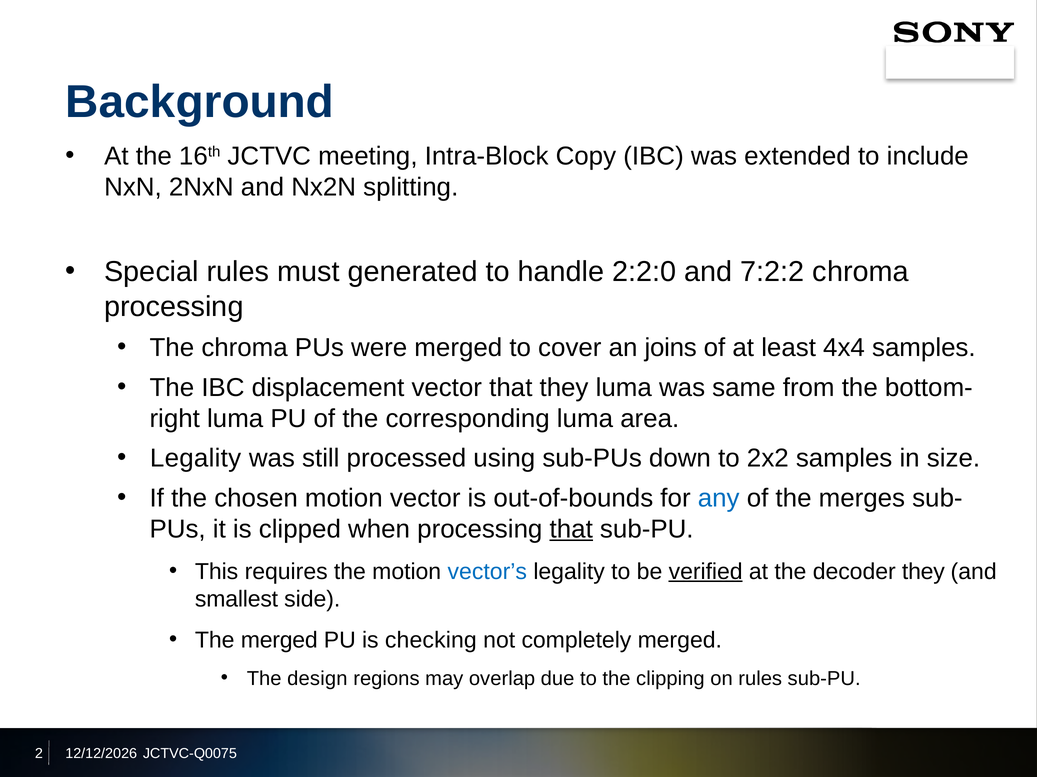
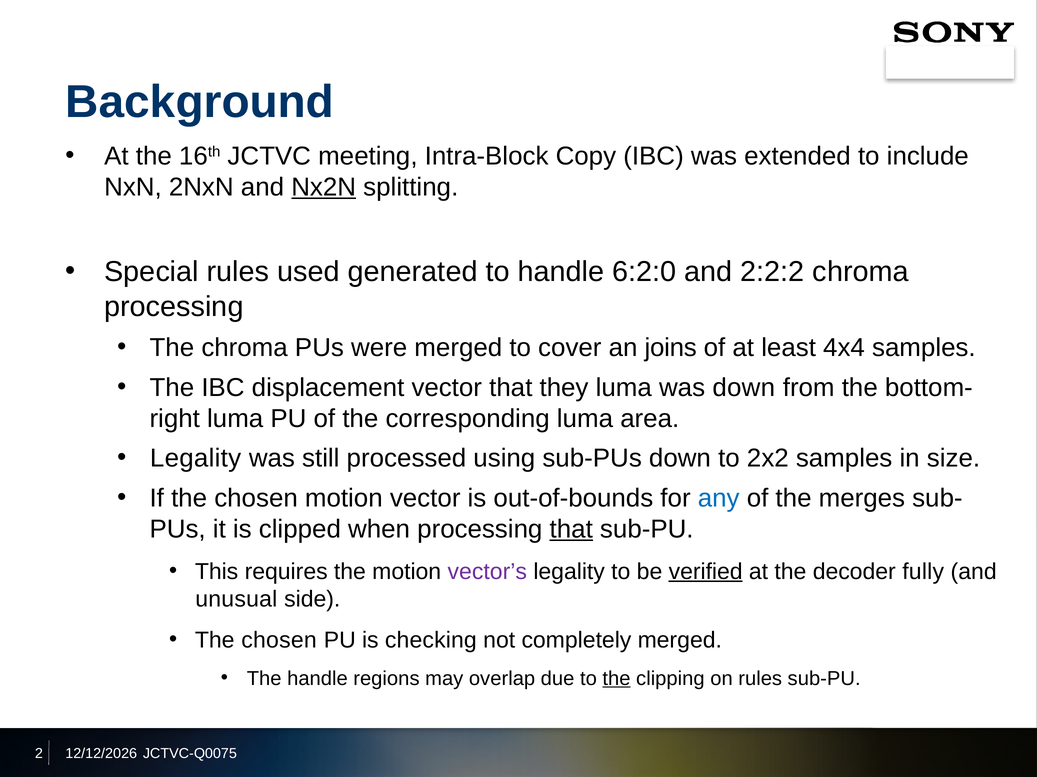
Nx2N underline: none -> present (324, 187)
must: must -> used (309, 272)
2:2:0: 2:2:0 -> 6:2:0 (644, 272)
7:2:2: 7:2:2 -> 2:2:2 (772, 272)
was same: same -> down (744, 388)
vector’s colour: blue -> purple (487, 572)
decoder they: they -> fully (923, 572)
smallest: smallest -> unusual (236, 600)
merged: merged -> chosen (279, 641)
The design: design -> handle (317, 679)
the underline: none -> present (617, 679)
